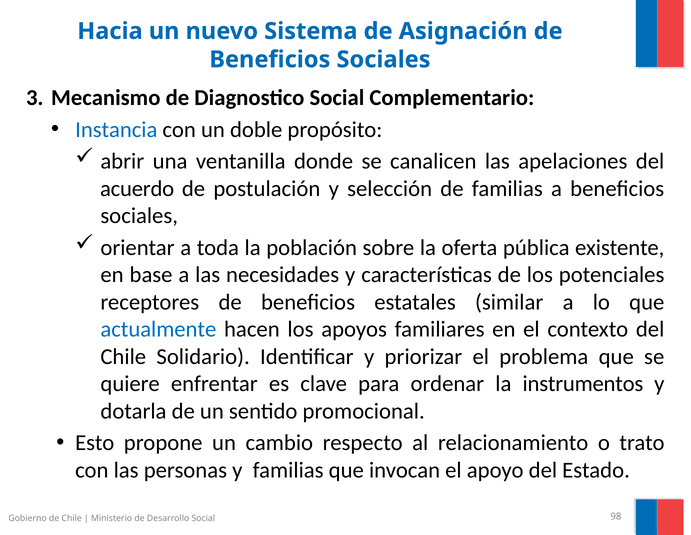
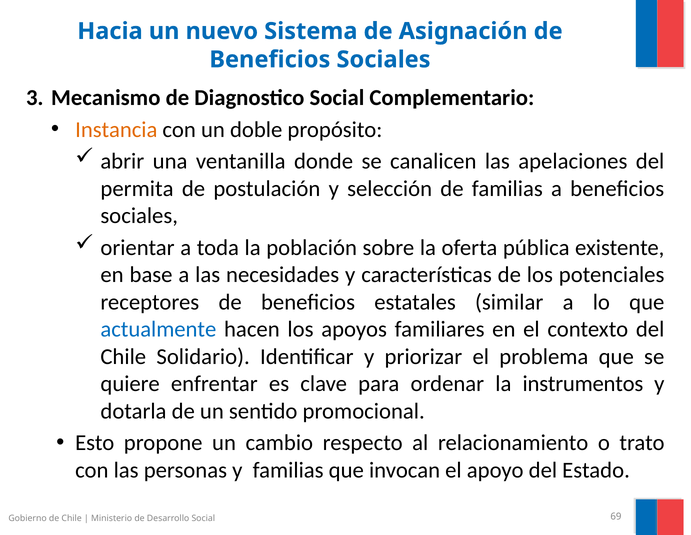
Instancia colour: blue -> orange (116, 130)
acuerdo: acuerdo -> permita (137, 189)
98: 98 -> 69 (616, 517)
